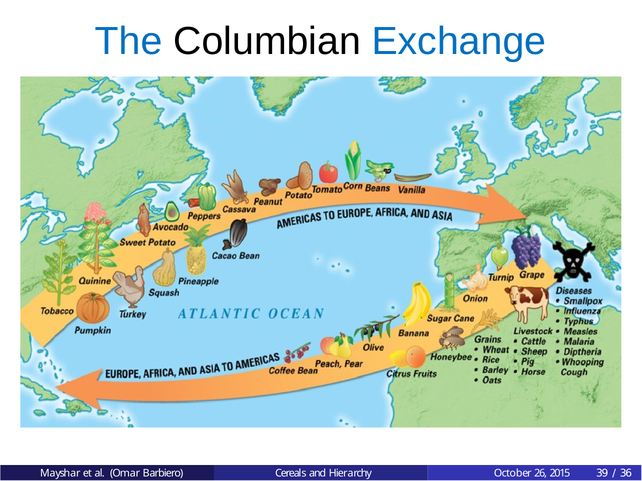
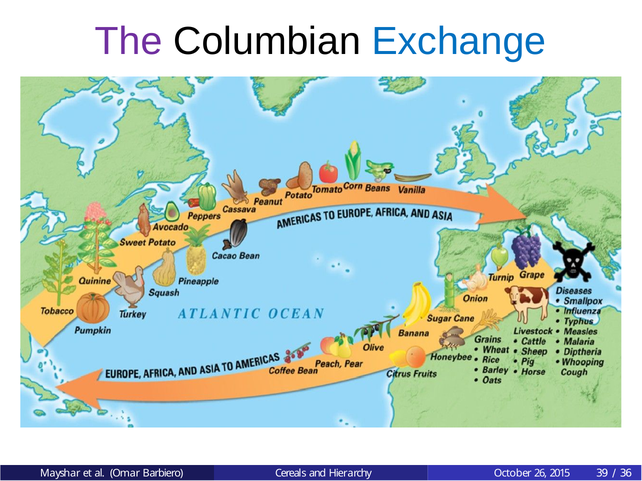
The colour: blue -> purple (129, 41)
